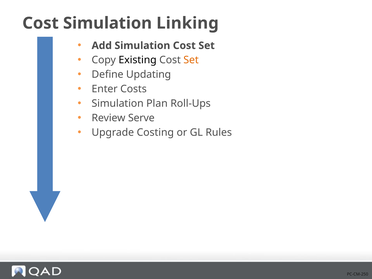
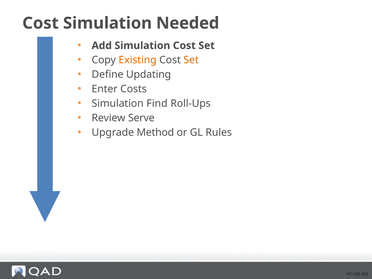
Linking: Linking -> Needed (188, 23)
Existing colour: black -> orange (138, 60)
Plan: Plan -> Find (157, 104)
Costing: Costing -> Method (155, 132)
